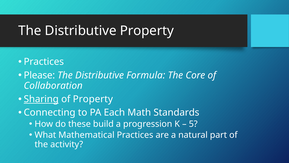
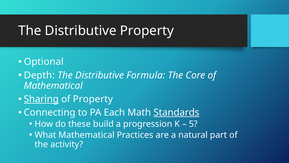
Practices: Practices -> Optional (44, 62)
Please: Please -> Depth (39, 75)
Collaboration: Collaboration -> Mathematical (53, 85)
Standards underline: none -> present (176, 112)
